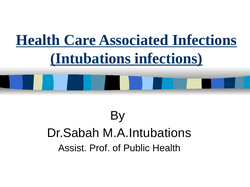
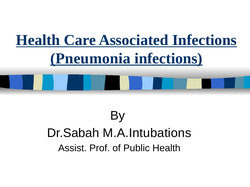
Intubations: Intubations -> Pneumonia (90, 59)
